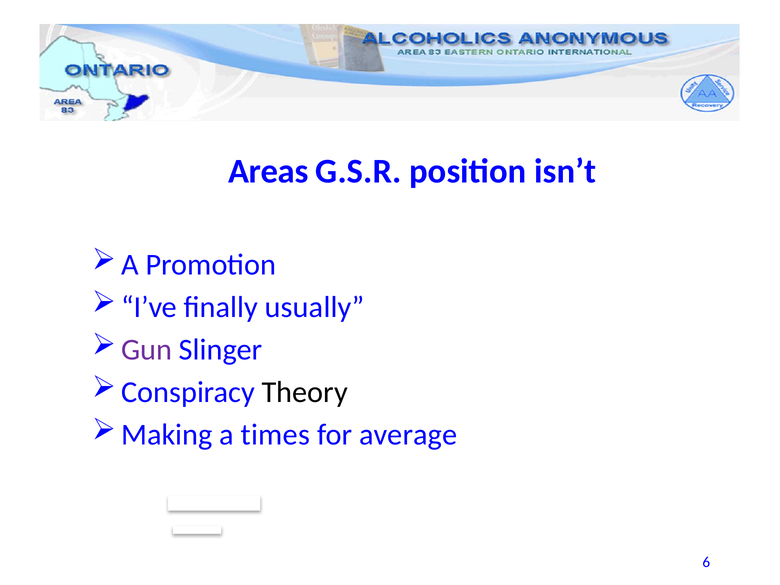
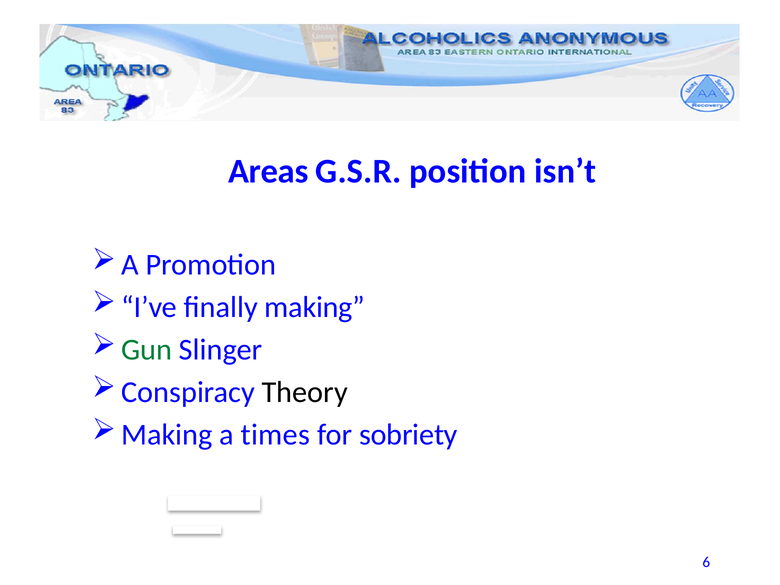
finally usually: usually -> making (315, 307)
Gun colour: purple -> green (147, 350)
average: average -> sobriety (408, 435)
